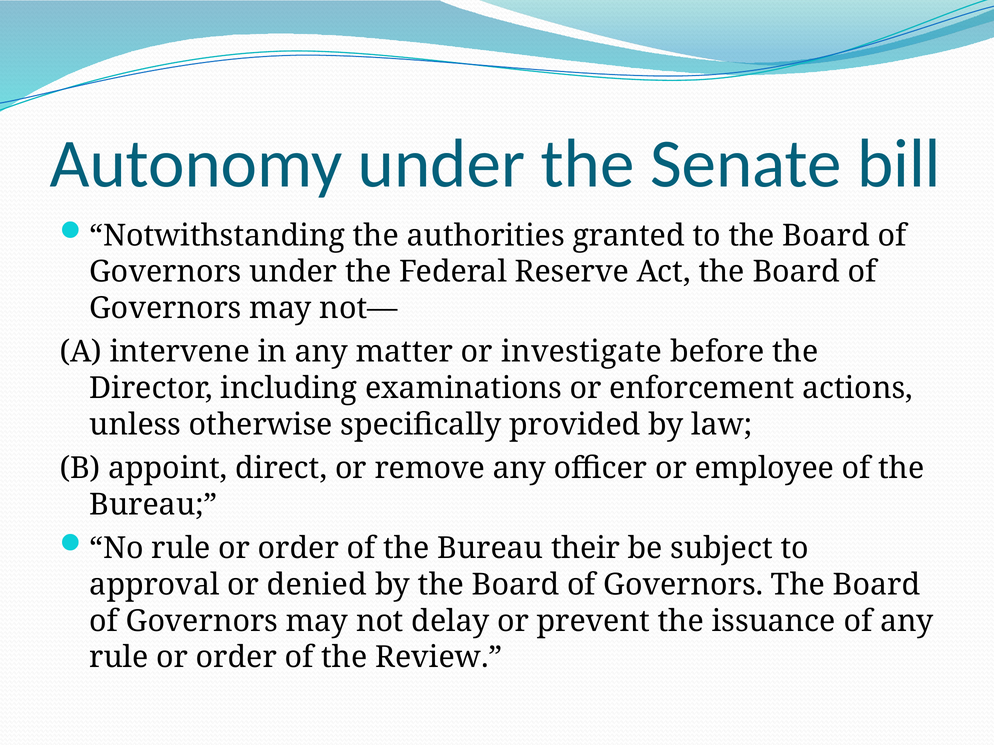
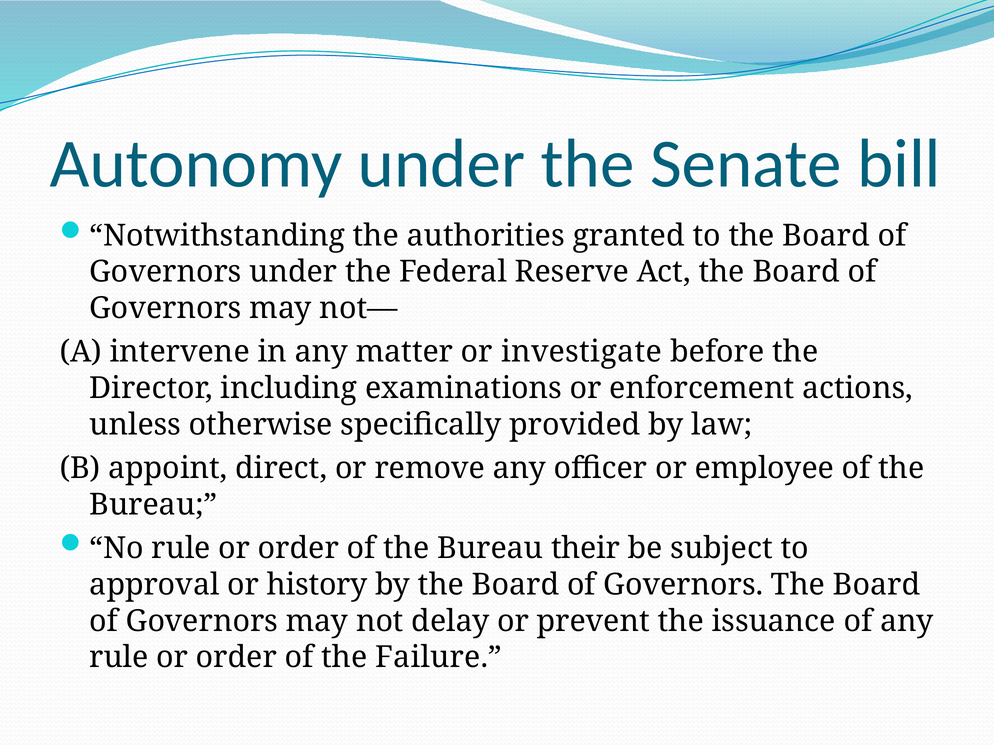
denied: denied -> history (317, 585)
Review: Review -> Failure (439, 658)
